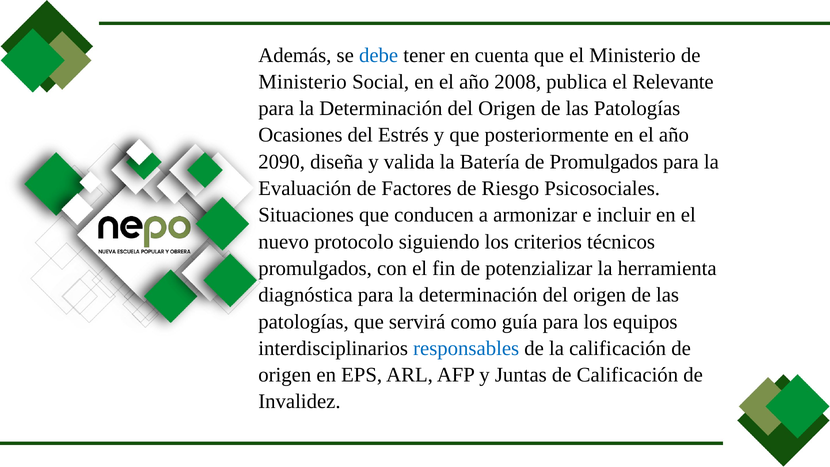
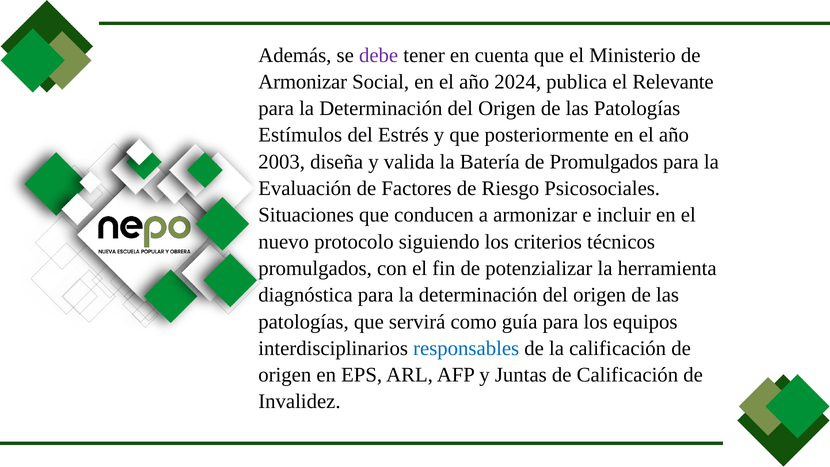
debe colour: blue -> purple (379, 55)
Ministerio: Ministerio -> Armonizar (303, 82)
2008: 2008 -> 2024 (518, 82)
Ocasiones: Ocasiones -> Estímulos (300, 135)
2090: 2090 -> 2003 (282, 162)
